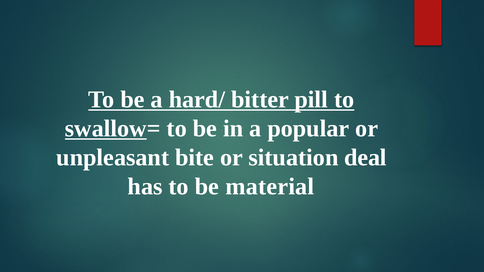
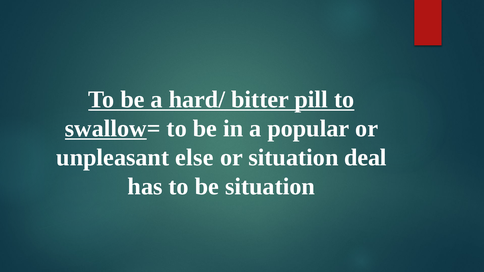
bite: bite -> else (194, 158)
be material: material -> situation (270, 187)
